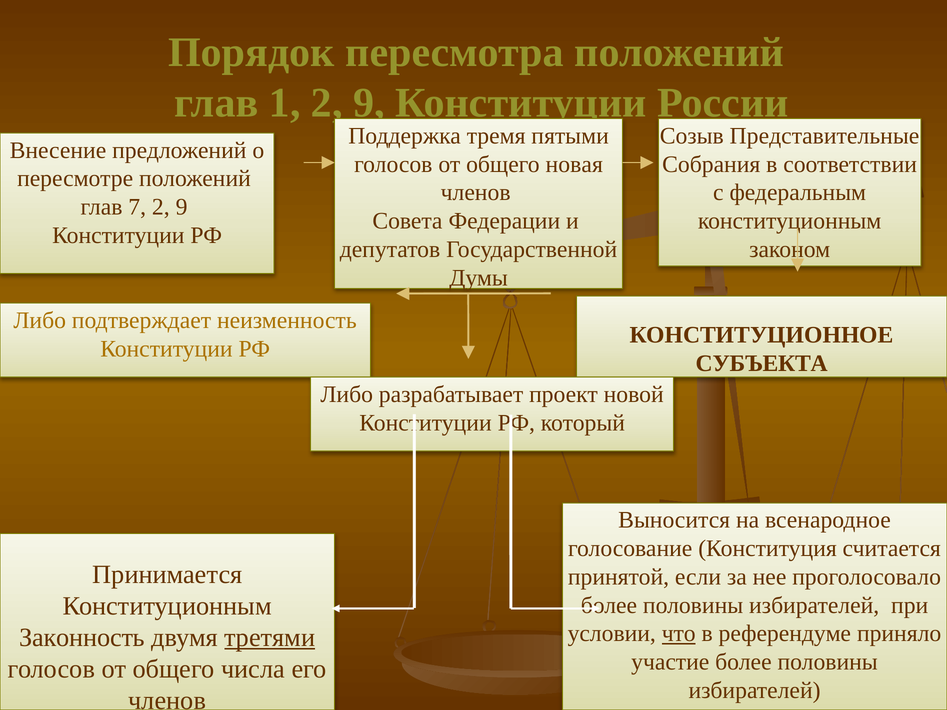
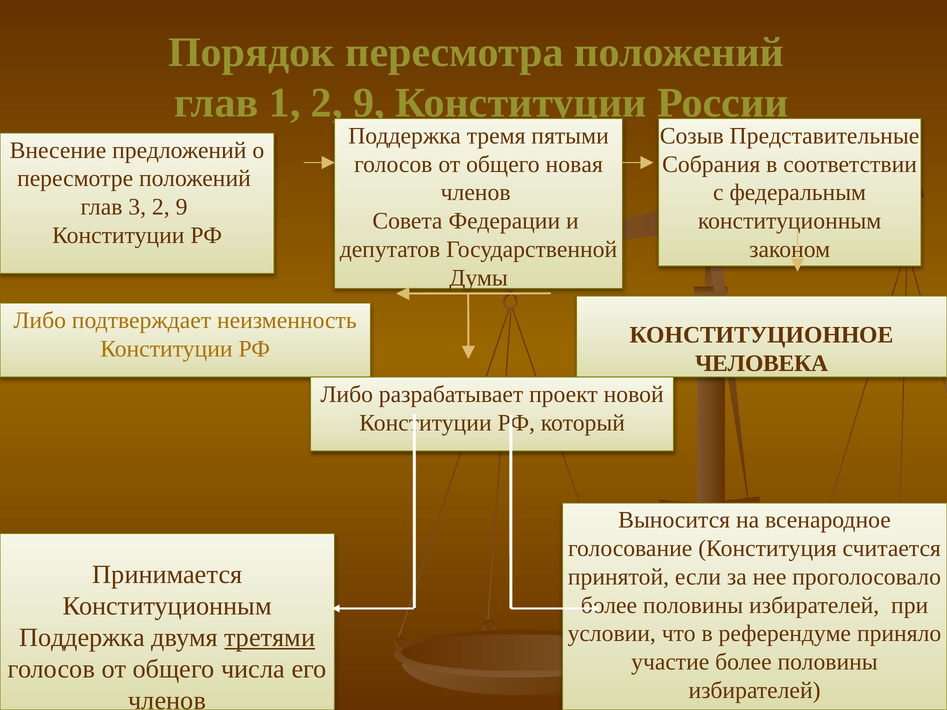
7: 7 -> 3 (137, 207)
СУБЪЕКТА: СУБЪЕКТА -> ЧЕЛОВЕКА (762, 364)
что underline: present -> none (679, 634)
Законность: Законность -> Поддержка (82, 638)
